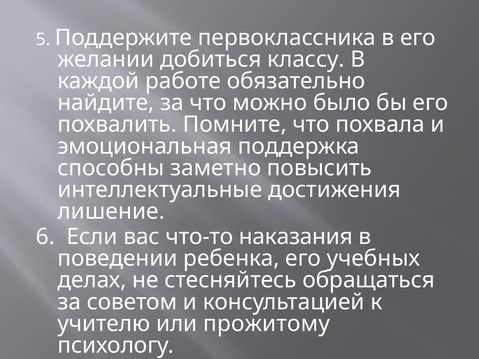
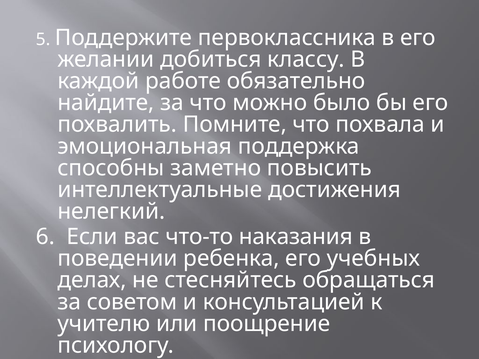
лишение: лишение -> нелегкий (111, 211)
прожитому: прожитому -> поощрение (267, 324)
